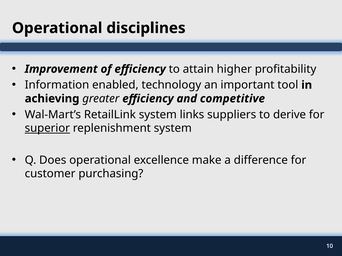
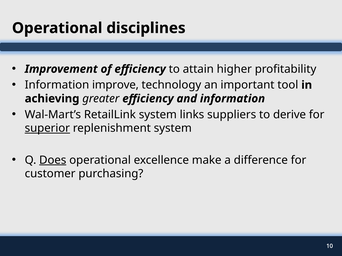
enabled: enabled -> improve (115, 85)
and competitive: competitive -> information (232, 99)
Does underline: none -> present (53, 160)
